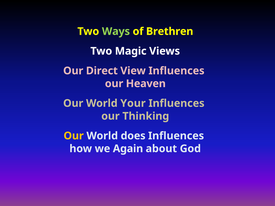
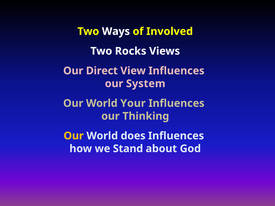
Ways colour: light green -> white (116, 31)
Brethren: Brethren -> Involved (170, 31)
Magic: Magic -> Rocks (131, 51)
Heaven: Heaven -> System (146, 84)
Again: Again -> Stand (128, 149)
